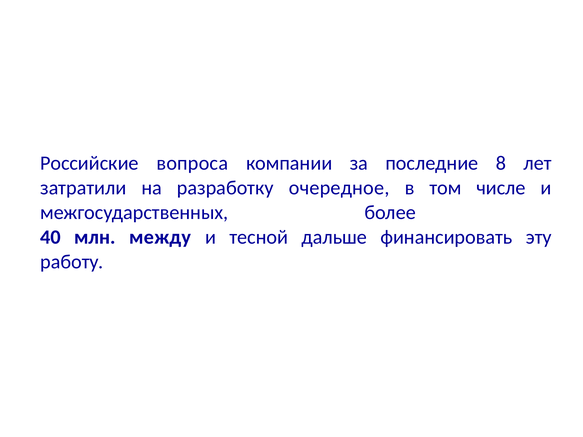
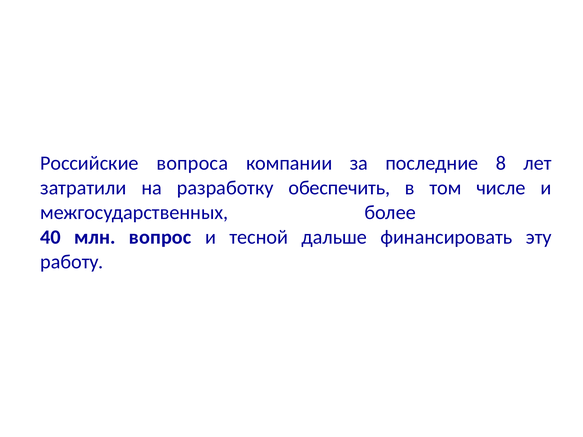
очередное: очередное -> обеспечить (339, 188)
между: между -> вопрос (160, 237)
